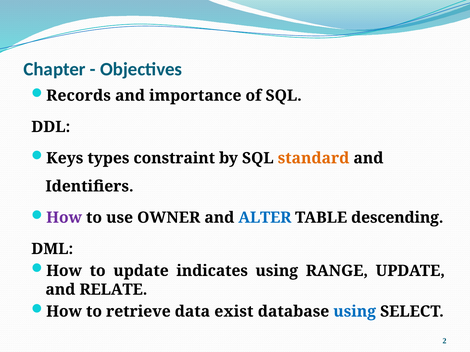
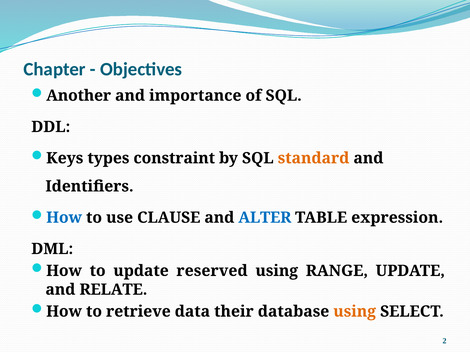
Records: Records -> Another (79, 96)
How colour: purple -> blue (64, 218)
OWNER: OWNER -> CLAUSE (169, 218)
descending: descending -> expression (397, 218)
indicates: indicates -> reserved (212, 271)
exist: exist -> their (234, 312)
using colour: blue -> orange (355, 312)
